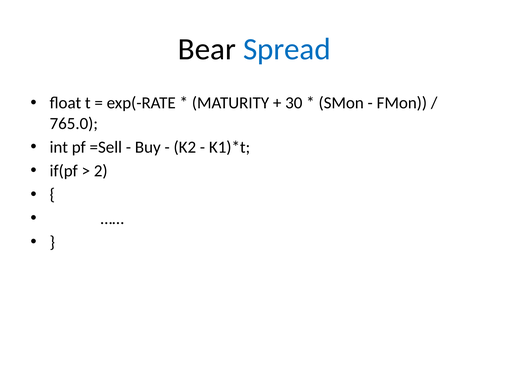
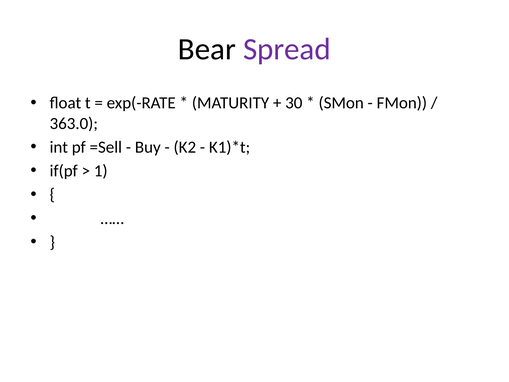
Spread colour: blue -> purple (287, 49)
765.0: 765.0 -> 363.0 (74, 123)
2: 2 -> 1 (101, 171)
